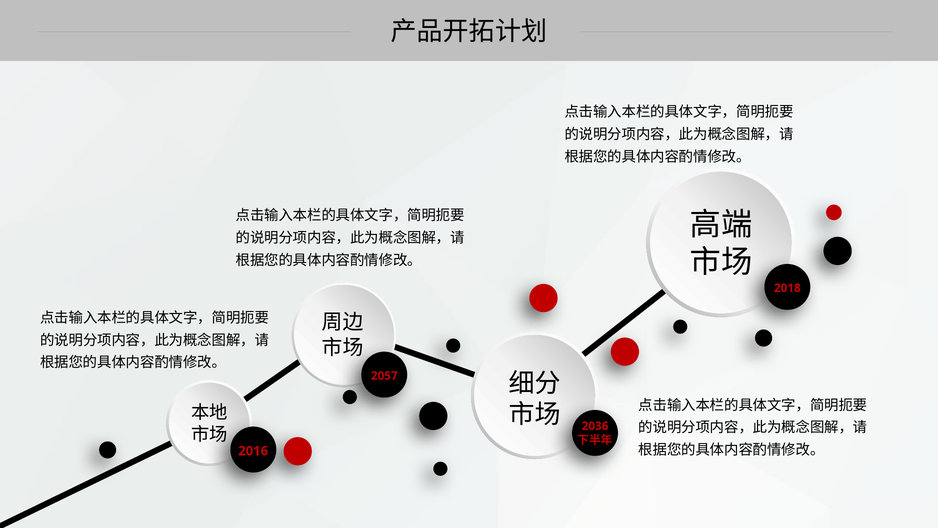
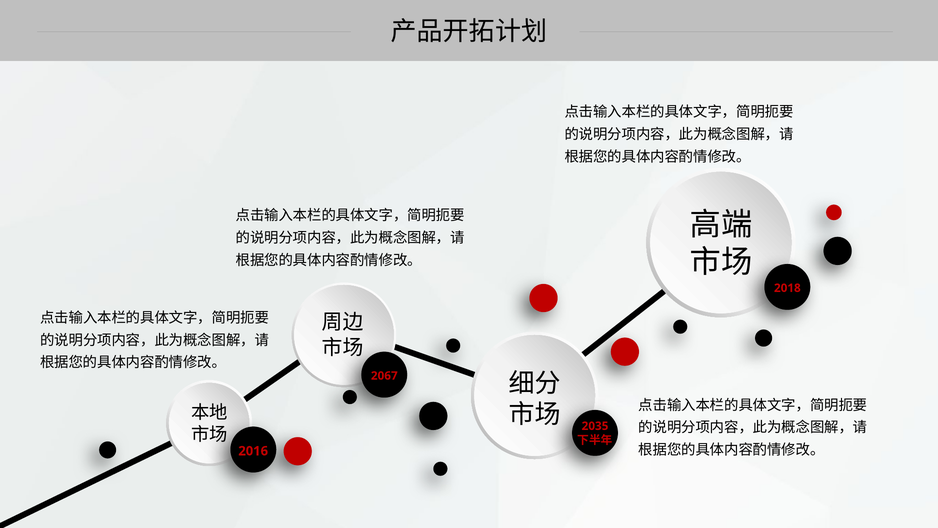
2057: 2057 -> 2067 (384, 376)
2036: 2036 -> 2035 (595, 426)
